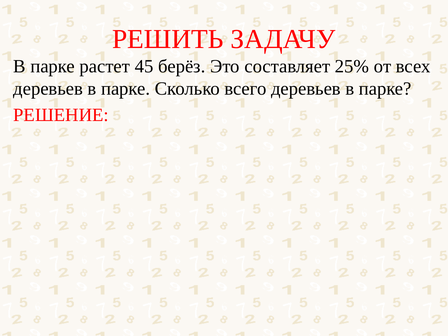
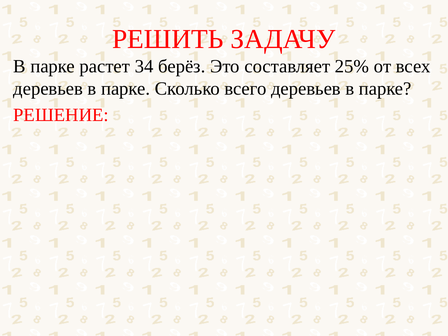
45: 45 -> 34 (144, 66)
